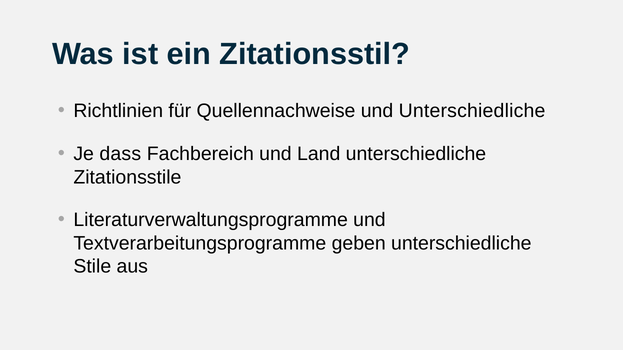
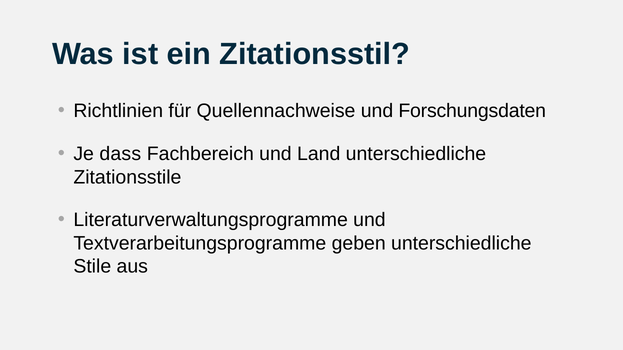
und Unterschiedliche: Unterschiedliche -> Forschungsdaten (472, 111)
